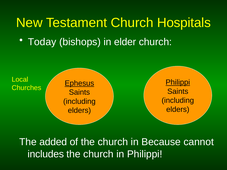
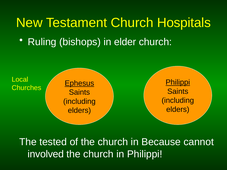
Today: Today -> Ruling (42, 42)
added: added -> tested (53, 142)
includes: includes -> involved (46, 154)
